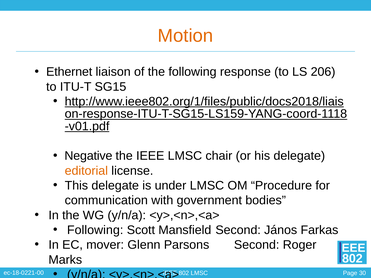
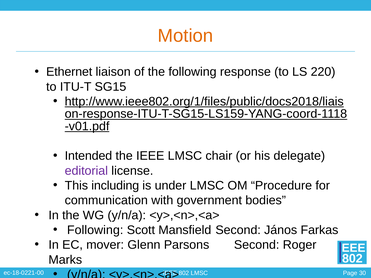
206: 206 -> 220 (323, 72)
Negative: Negative -> Intended (88, 156)
editorial colour: orange -> purple (86, 171)
This delegate: delegate -> including (115, 186)
